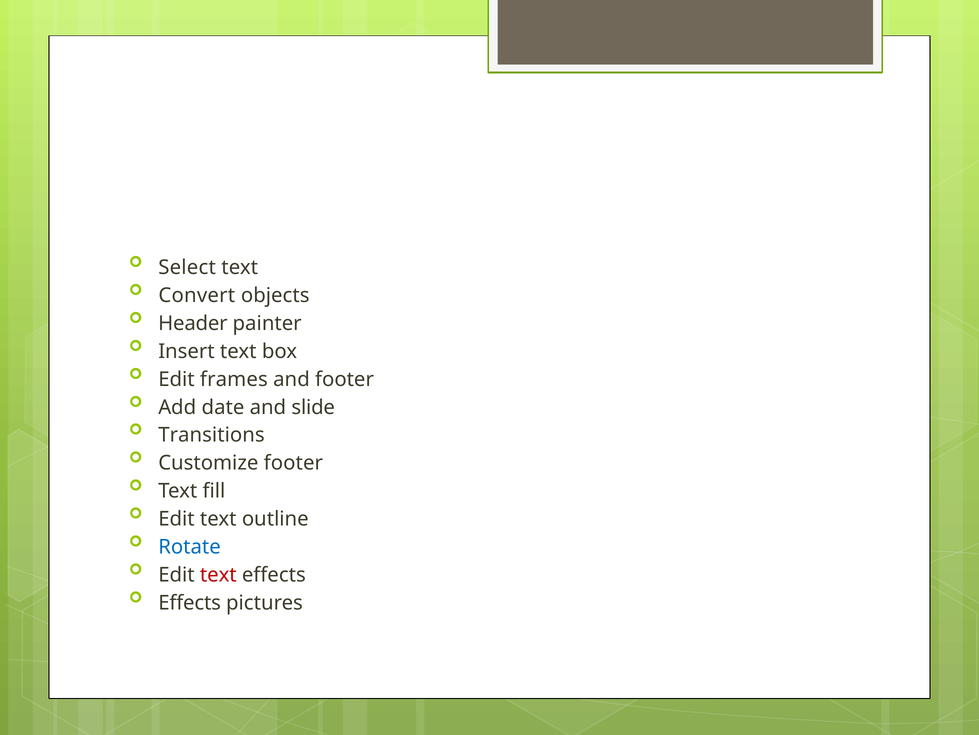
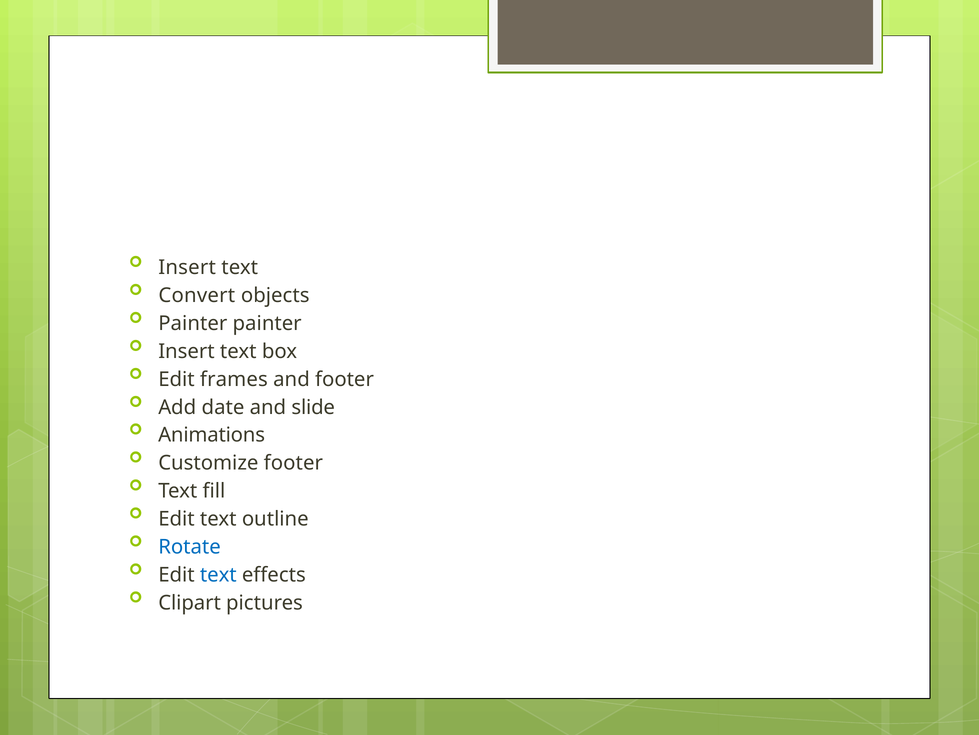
Select: Select -> Insert (187, 267)
Header: Header -> Painter (193, 323)
Transitions: Transitions -> Animations (212, 435)
text colour: red -> blue (218, 574)
Effects: Effects -> Clipart (190, 602)
